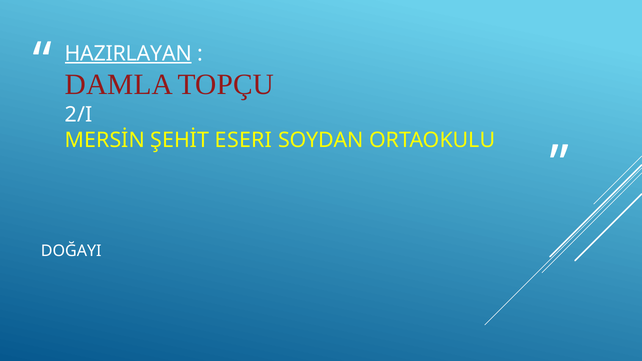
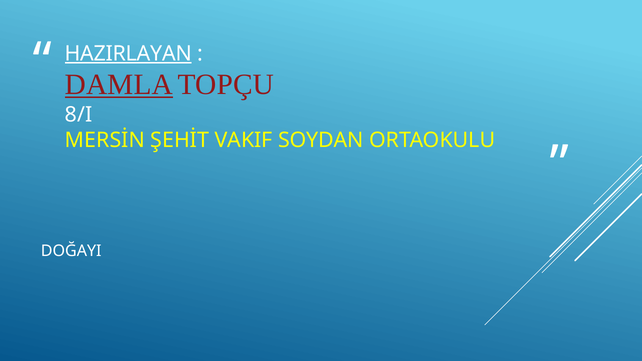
DAMLA underline: none -> present (119, 85)
2/I: 2/I -> 8/I (79, 115)
ESERI: ESERI -> VAKIF (244, 140)
